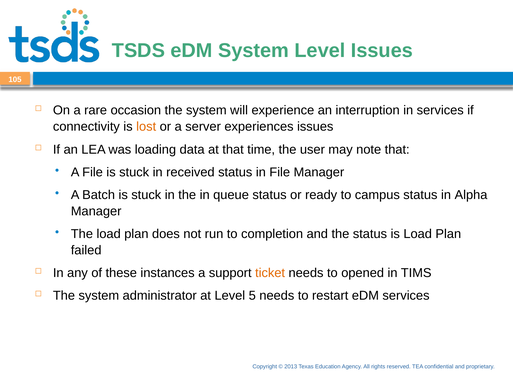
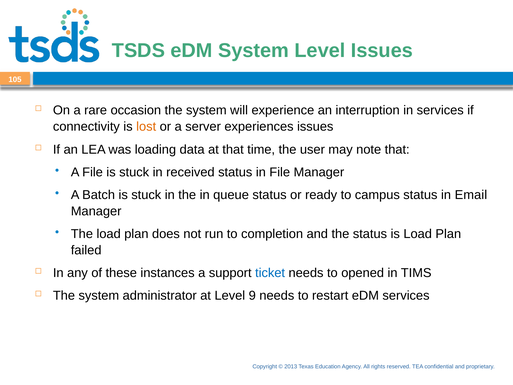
Alpha: Alpha -> Email (471, 195)
ticket colour: orange -> blue (270, 273)
5: 5 -> 9 (252, 296)
